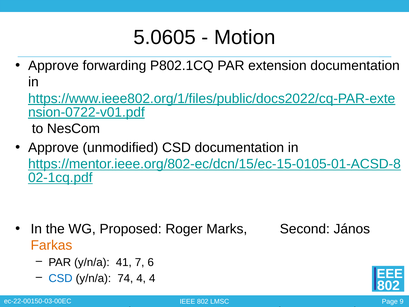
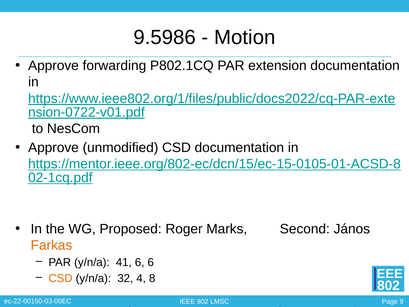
5.0605: 5.0605 -> 9.5986 (165, 37)
41 7: 7 -> 6 (140, 262)
CSD colour: blue -> orange (61, 278)
74: 74 -> 32 (125, 278)
4 4: 4 -> 8 (152, 278)
